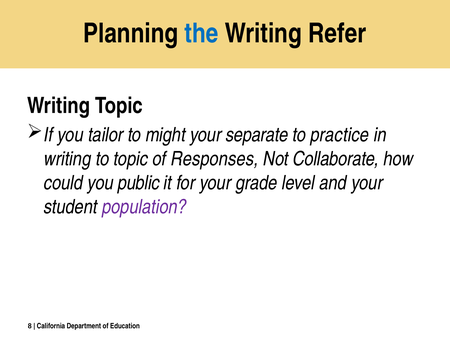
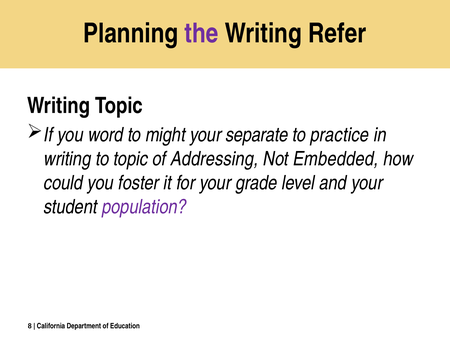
the colour: blue -> purple (201, 34)
tailor: tailor -> word (106, 135)
Responses: Responses -> Addressing (215, 159)
Collaborate: Collaborate -> Embedded (336, 159)
public: public -> foster (139, 183)
